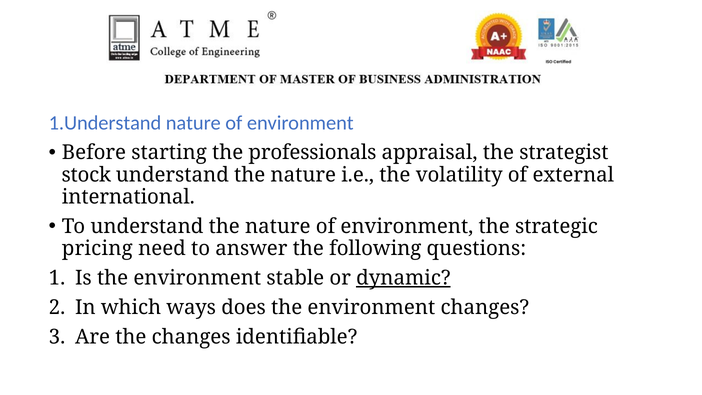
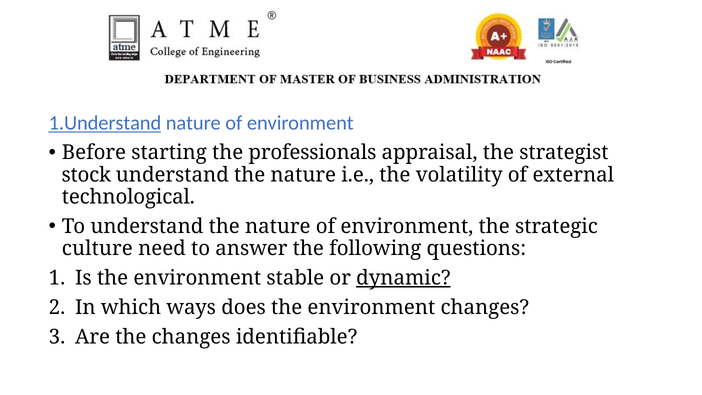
1.Understand underline: none -> present (105, 123)
international: international -> technological (128, 197)
pricing: pricing -> culture (97, 248)
